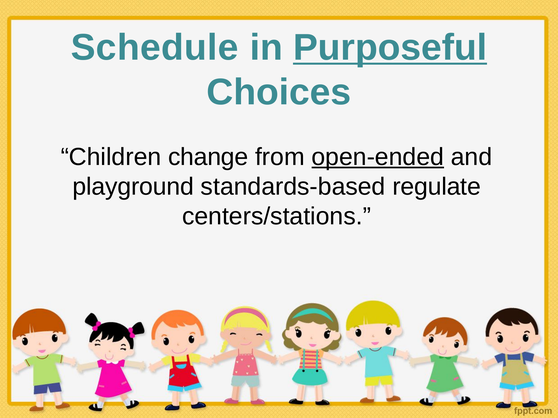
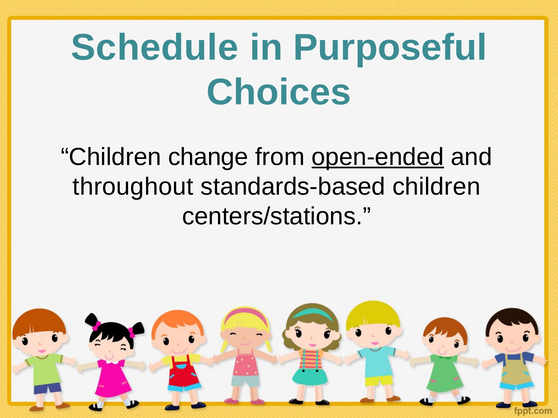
Purposeful underline: present -> none (390, 48)
playground: playground -> throughout (133, 187)
standards-based regulate: regulate -> children (436, 187)
